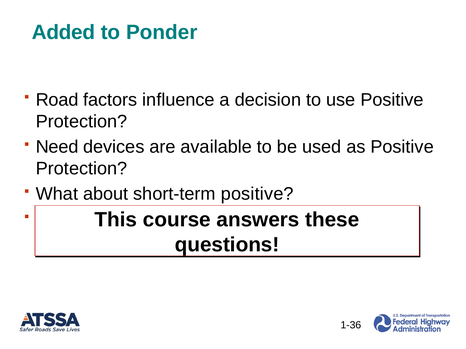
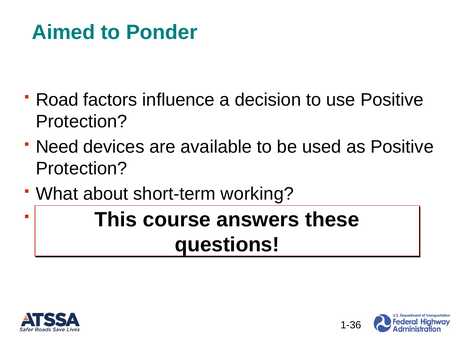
Added: Added -> Aimed (63, 33)
short-term positive: positive -> working (257, 194)
